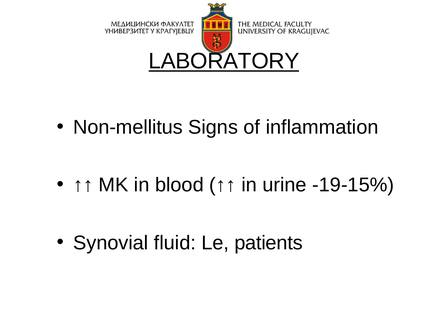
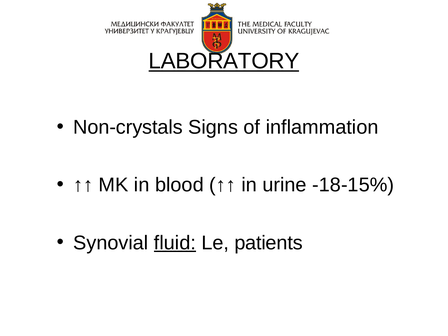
Non-mellitus: Non-mellitus -> Non-crystals (128, 127)
-19-15%: -19-15% -> -18-15% (353, 185)
fluid underline: none -> present (175, 243)
